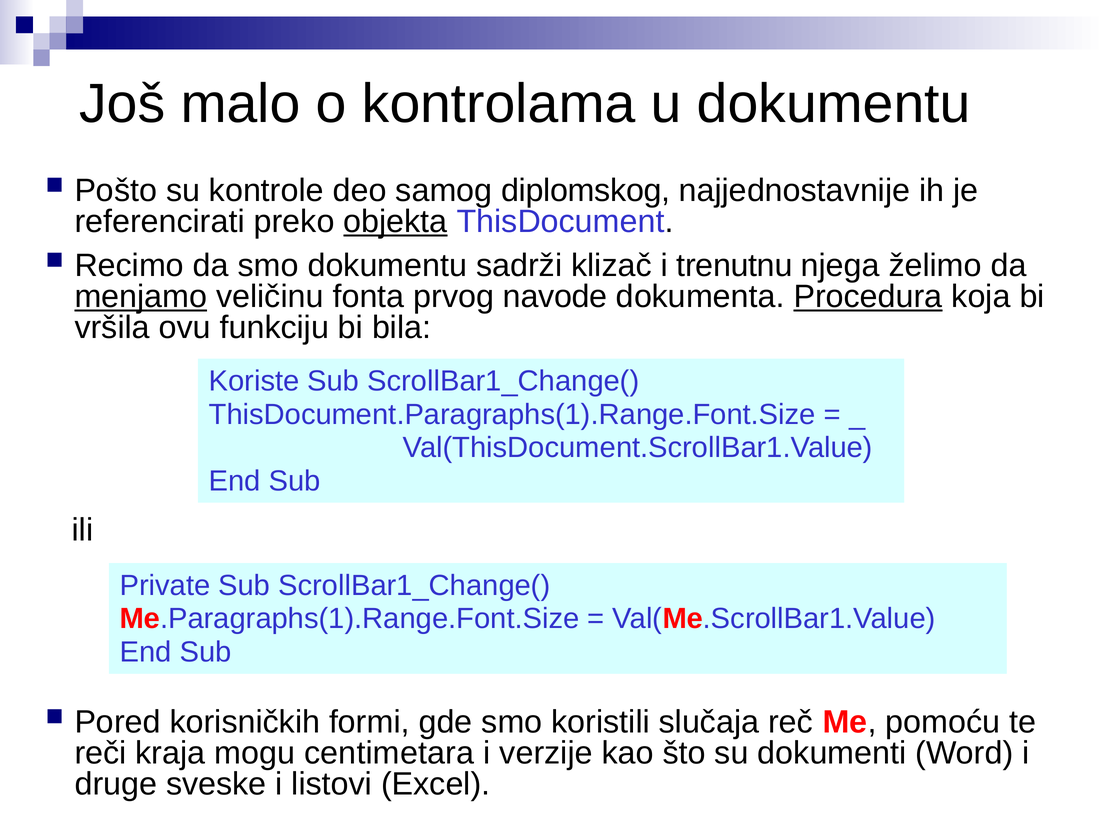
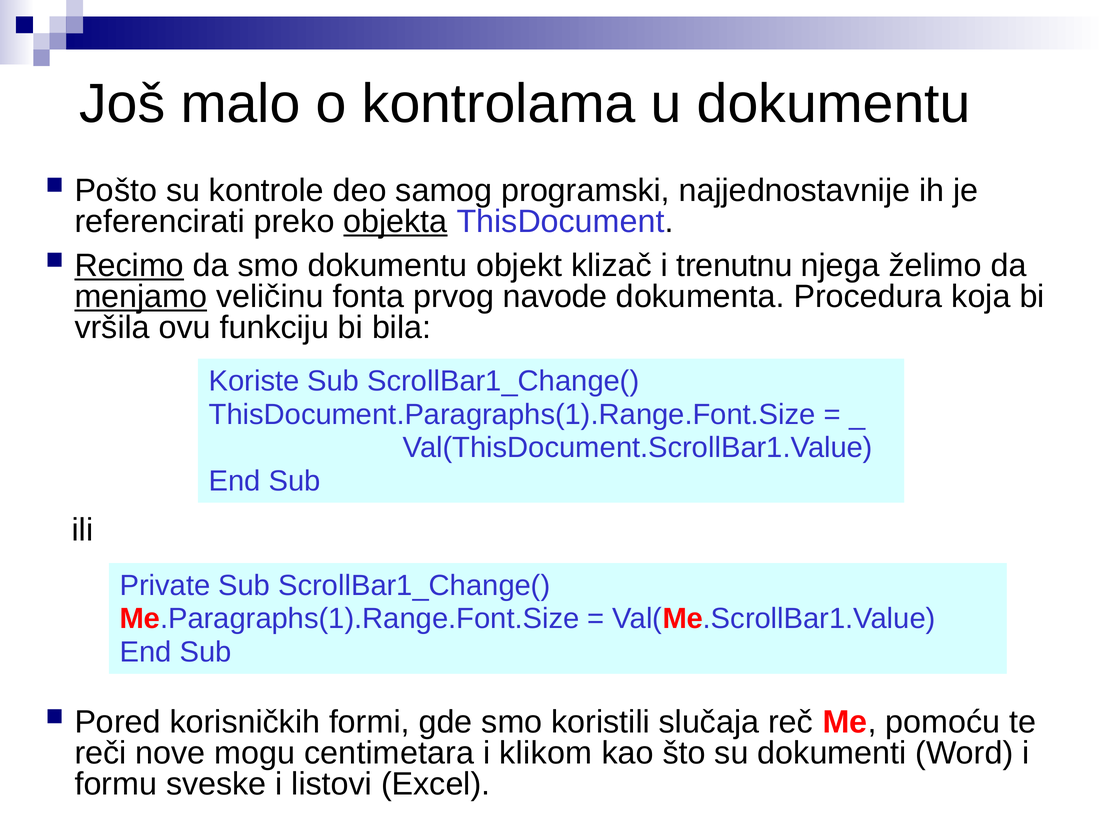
diplomskog: diplomskog -> programski (586, 191)
Recimo underline: none -> present (129, 266)
sadrži: sadrži -> objekt (519, 266)
Procedura underline: present -> none (868, 297)
kraja: kraja -> nove (170, 753)
verzije: verzije -> klikom (546, 753)
druge: druge -> formu (116, 784)
